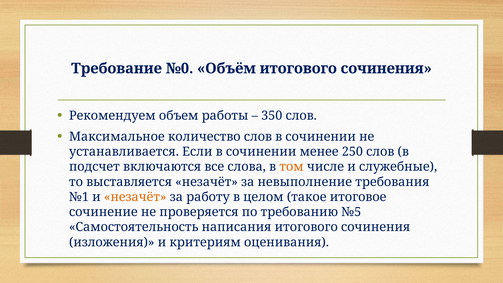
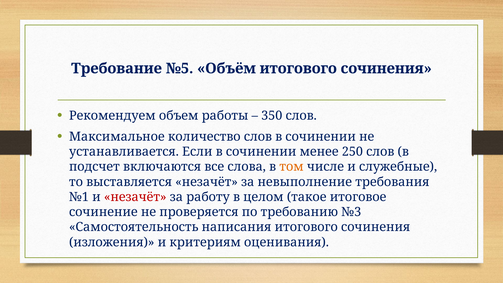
№0: №0 -> №5 (180, 68)
незачёт colour: orange -> red (135, 197)
№5: №5 -> №3 (351, 212)
